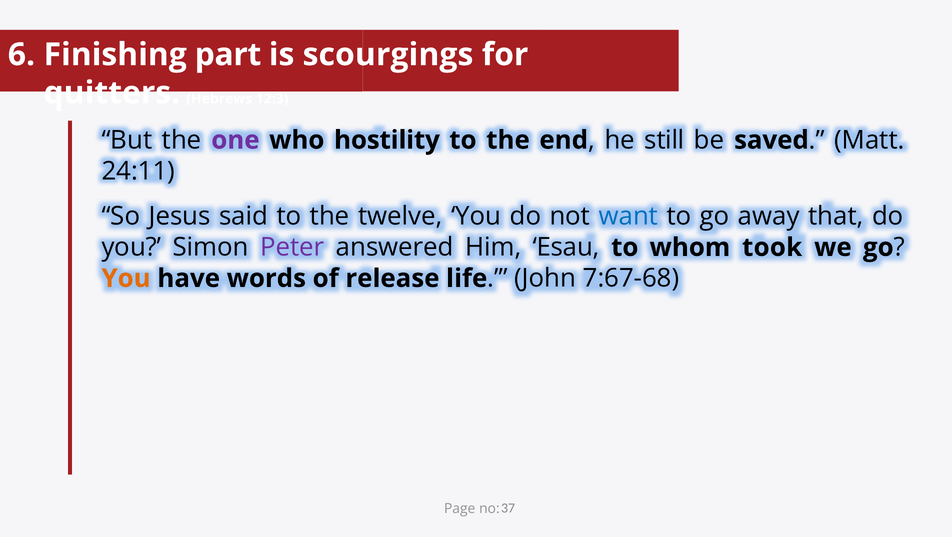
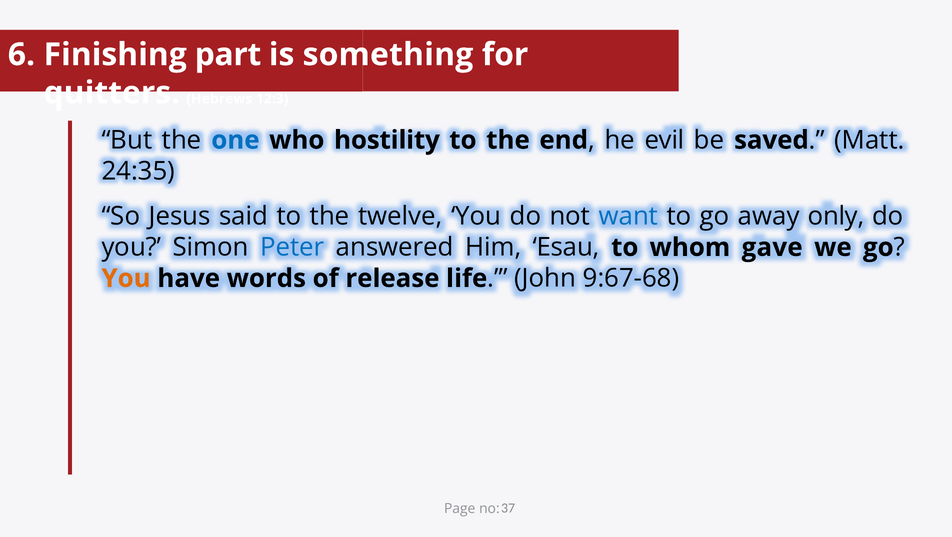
scourgings: scourgings -> something (388, 55)
one colour: purple -> blue (235, 140)
still: still -> evil (664, 140)
24:11: 24:11 -> 24:35 (138, 171)
that: that -> only (836, 216)
Peter colour: purple -> blue (292, 247)
took: took -> gave (772, 247)
7:67-68: 7:67-68 -> 9:67-68 (631, 278)
